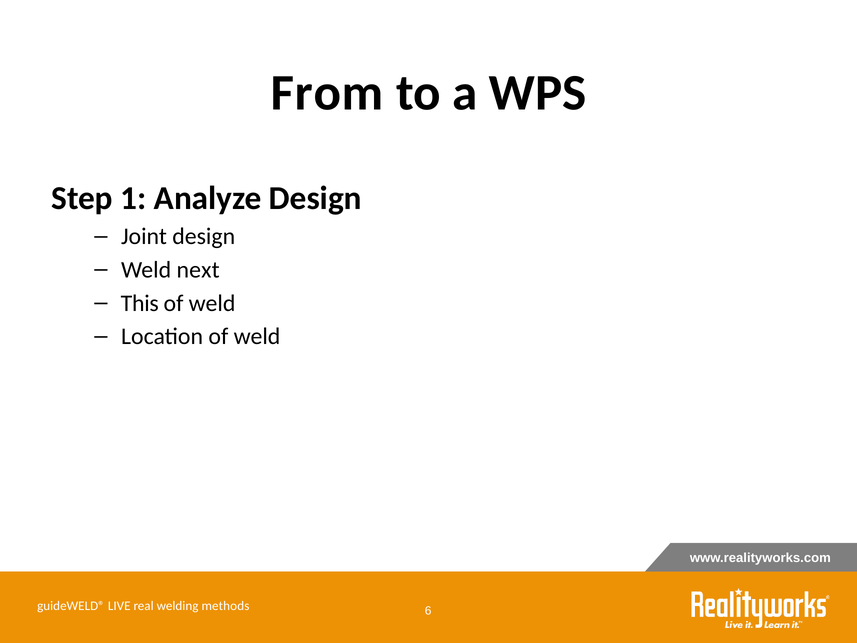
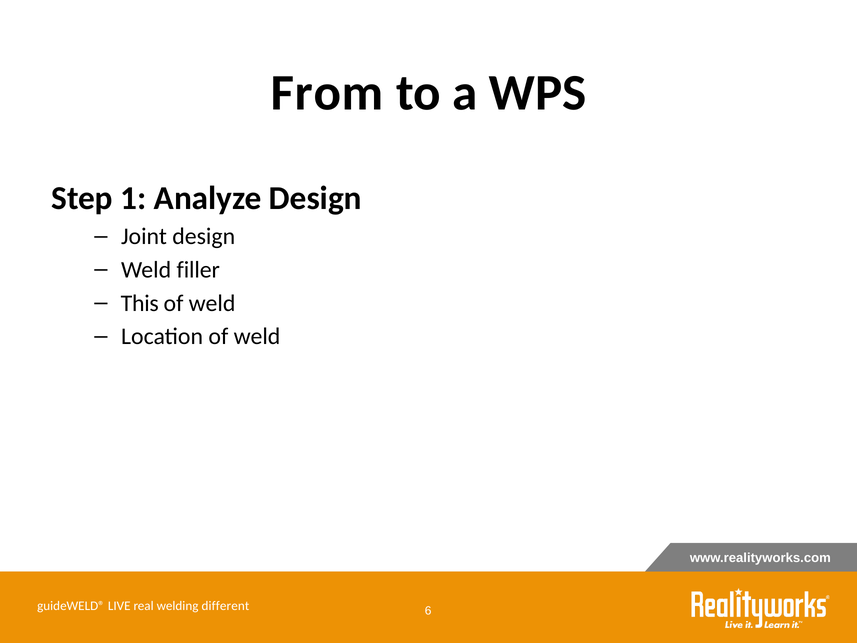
next: next -> filler (198, 270)
methods: methods -> different (225, 606)
